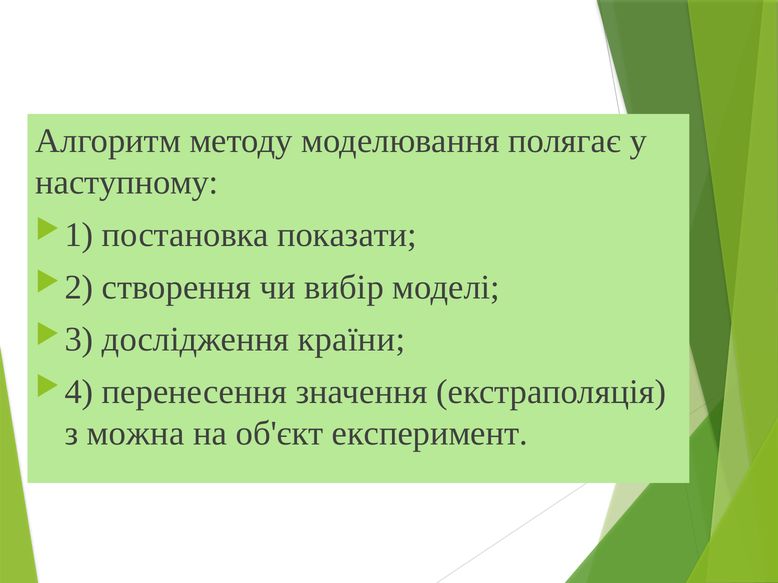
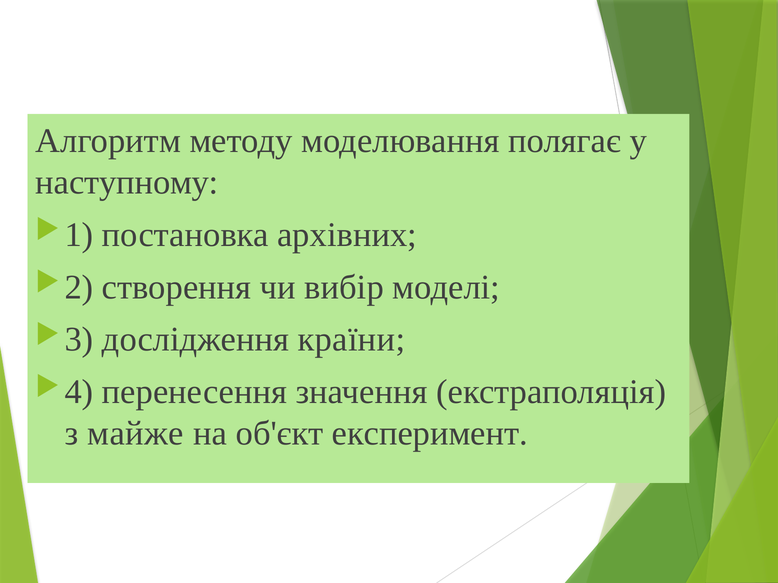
показати: показати -> архівних (347, 235)
можна: можна -> майже (136, 434)
